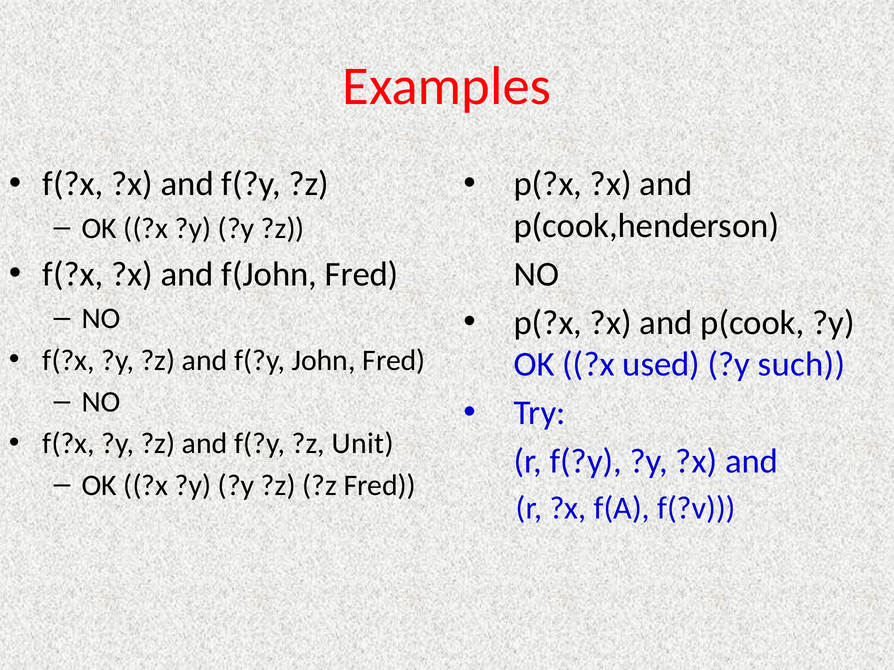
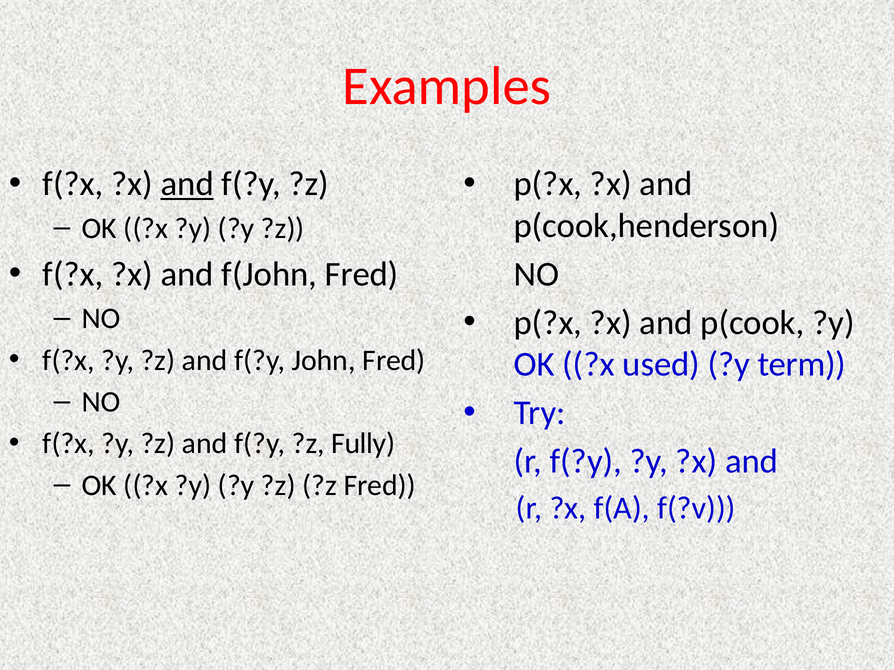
and underline: none -> present (187, 184)
such: such -> term (802, 365)
Unit: Unit -> Fully (363, 444)
